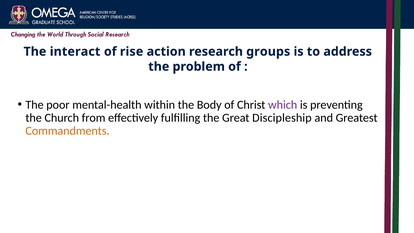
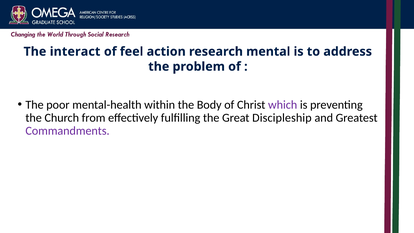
rise: rise -> feel (132, 52)
groups: groups -> mental (268, 52)
Commandments colour: orange -> purple (68, 131)
